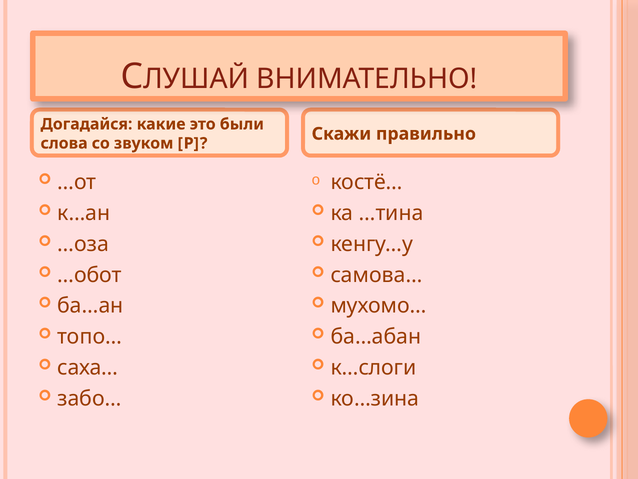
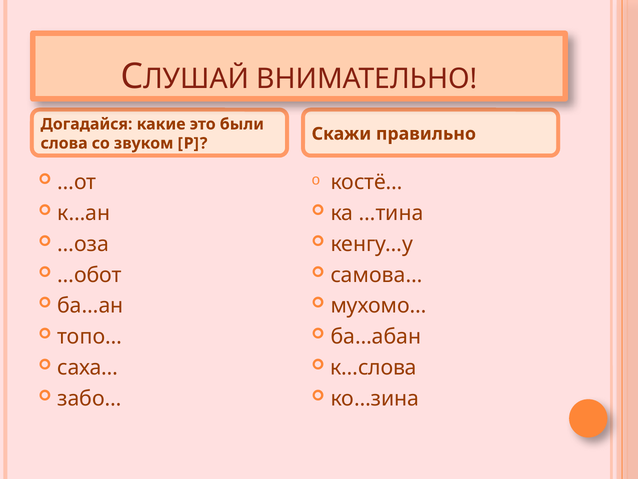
к…слоги: к…слоги -> к…слова (374, 367)
